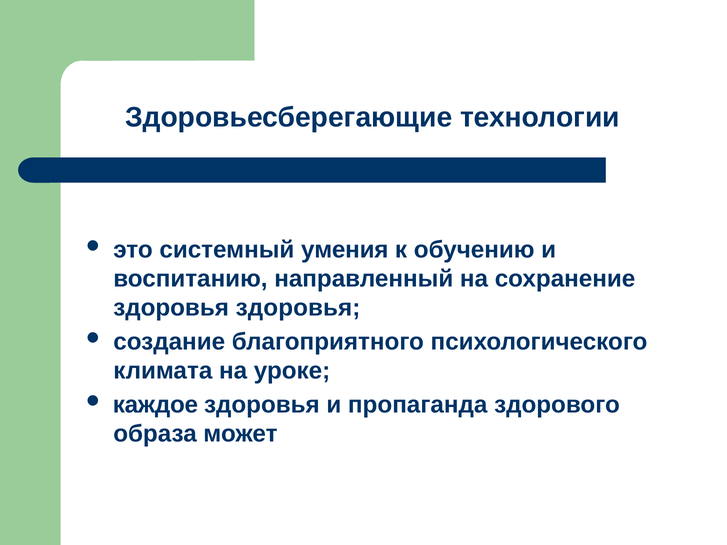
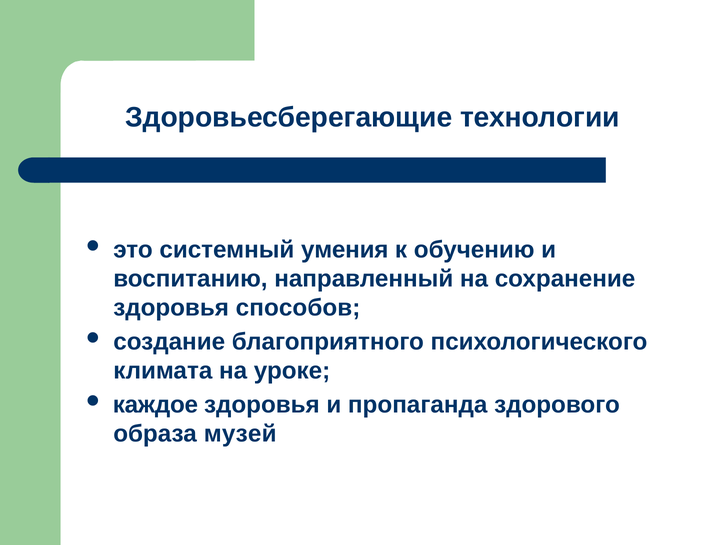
здоровья здоровья: здоровья -> способов (298, 308)
может: может -> музей (240, 434)
